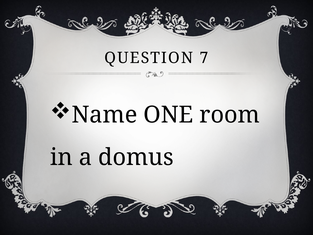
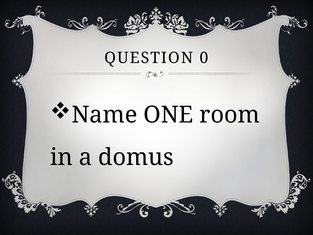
7: 7 -> 0 (204, 58)
